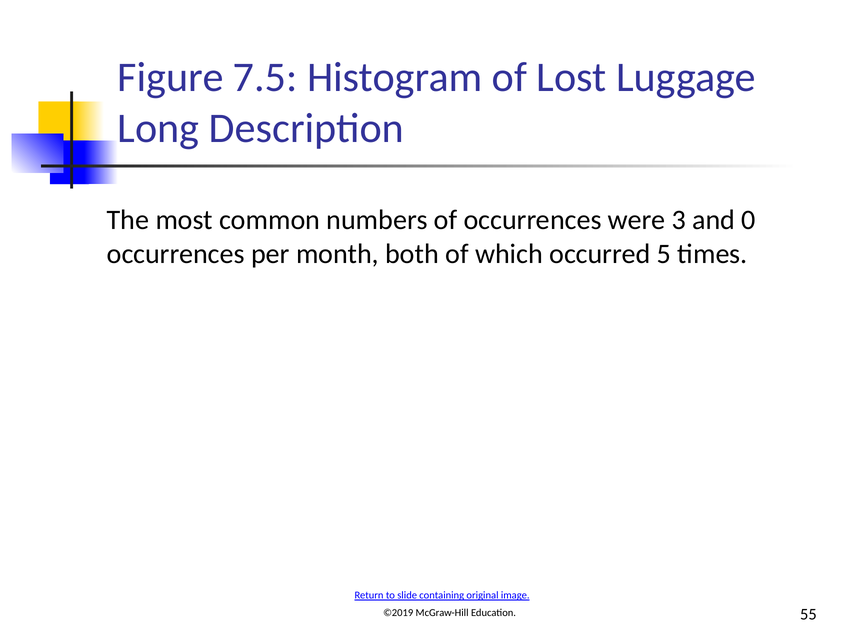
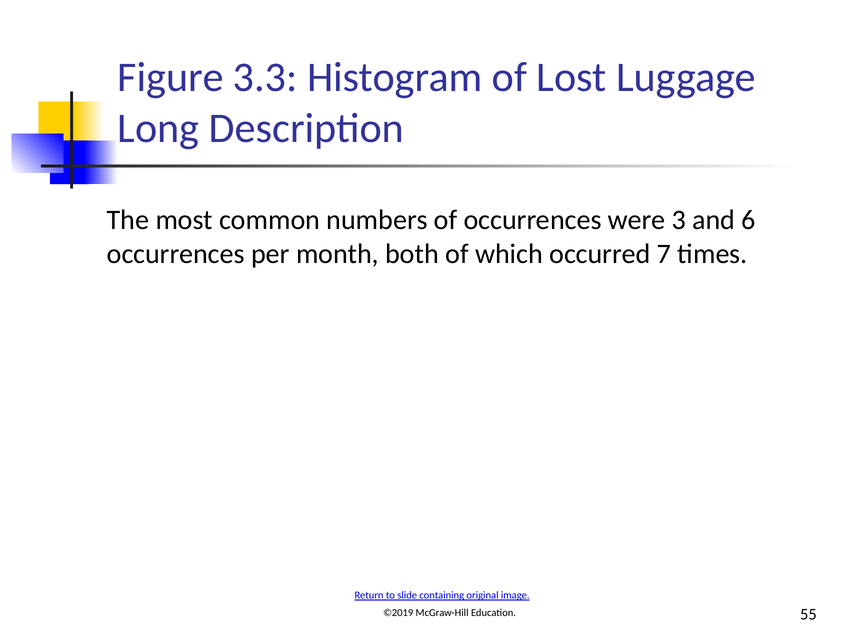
7.5: 7.5 -> 3.3 (265, 77)
0: 0 -> 6 (749, 220)
5: 5 -> 7 (664, 253)
